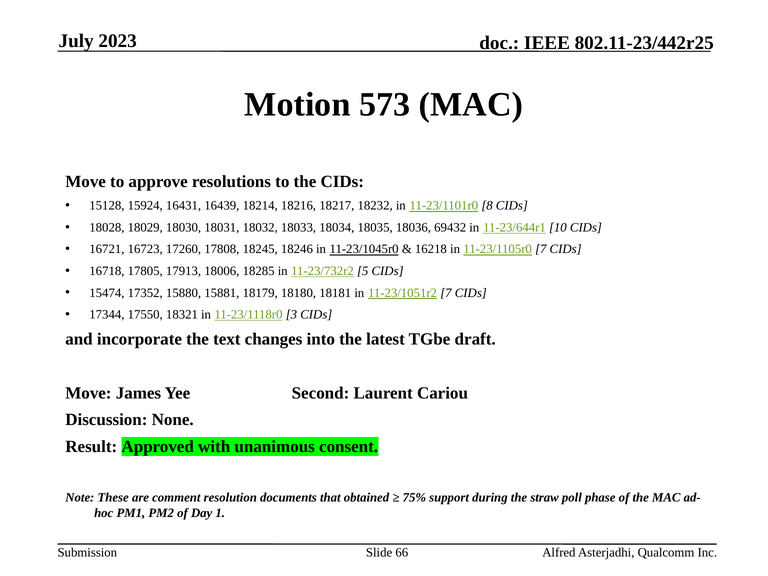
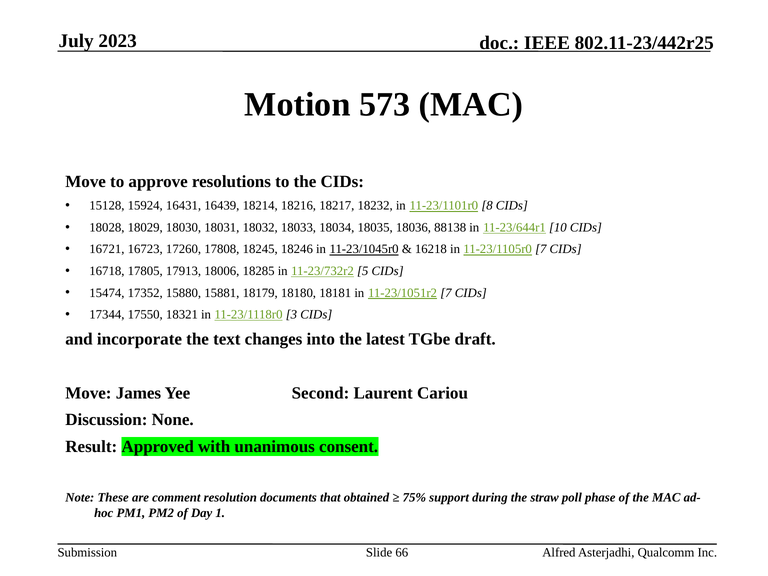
69432: 69432 -> 88138 (450, 227)
